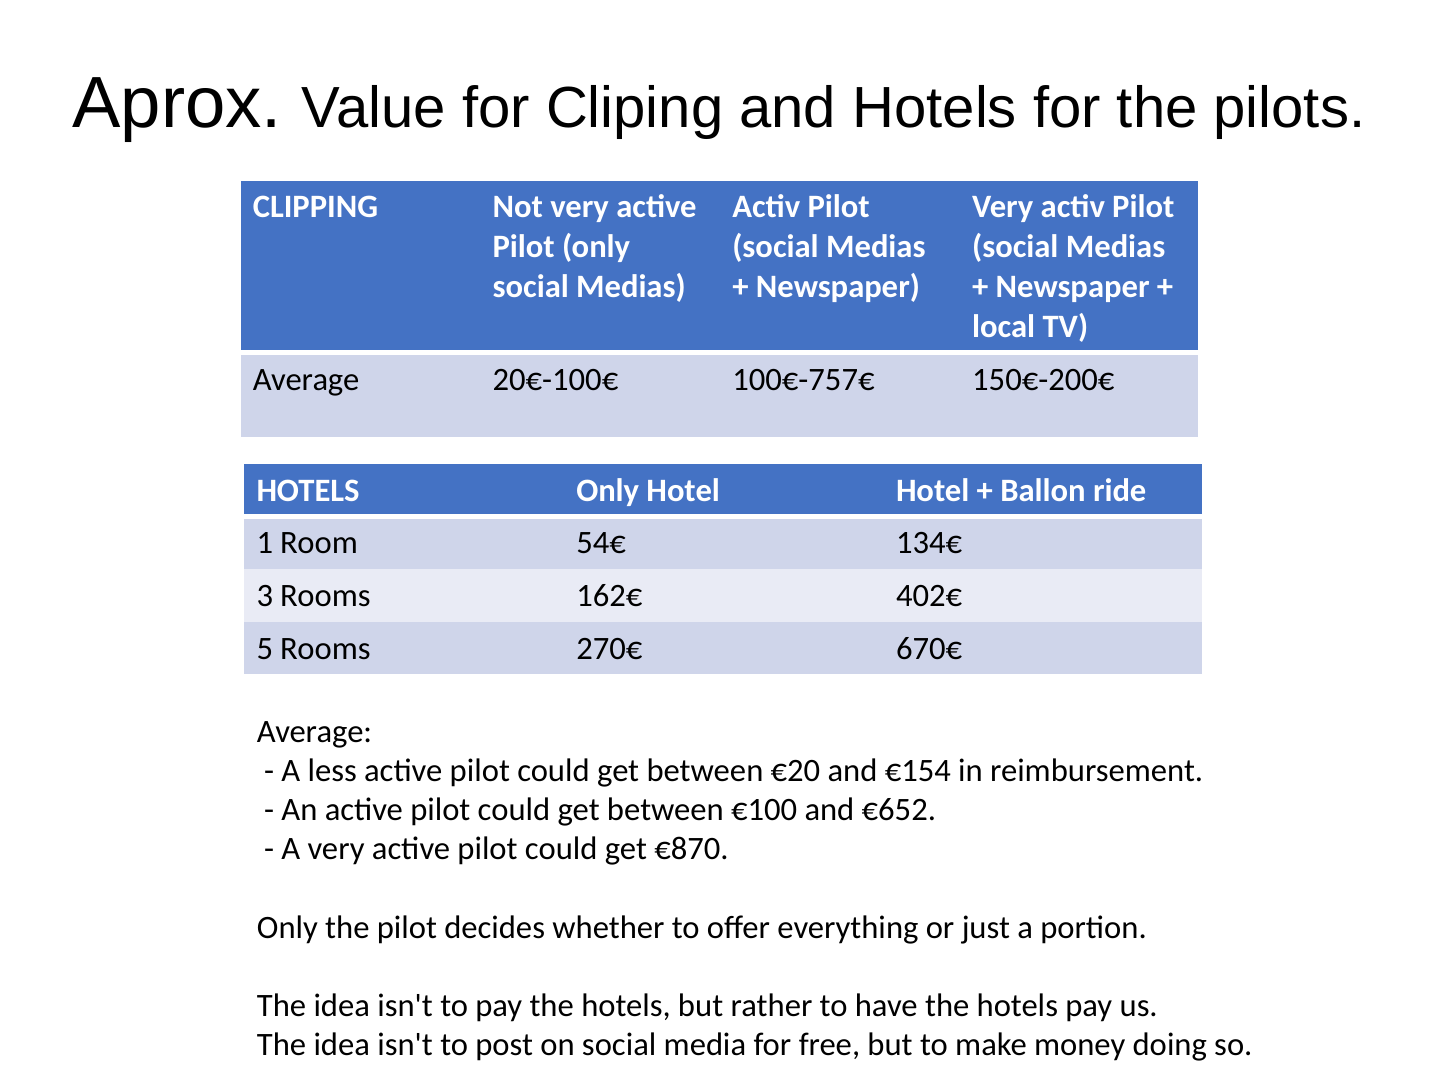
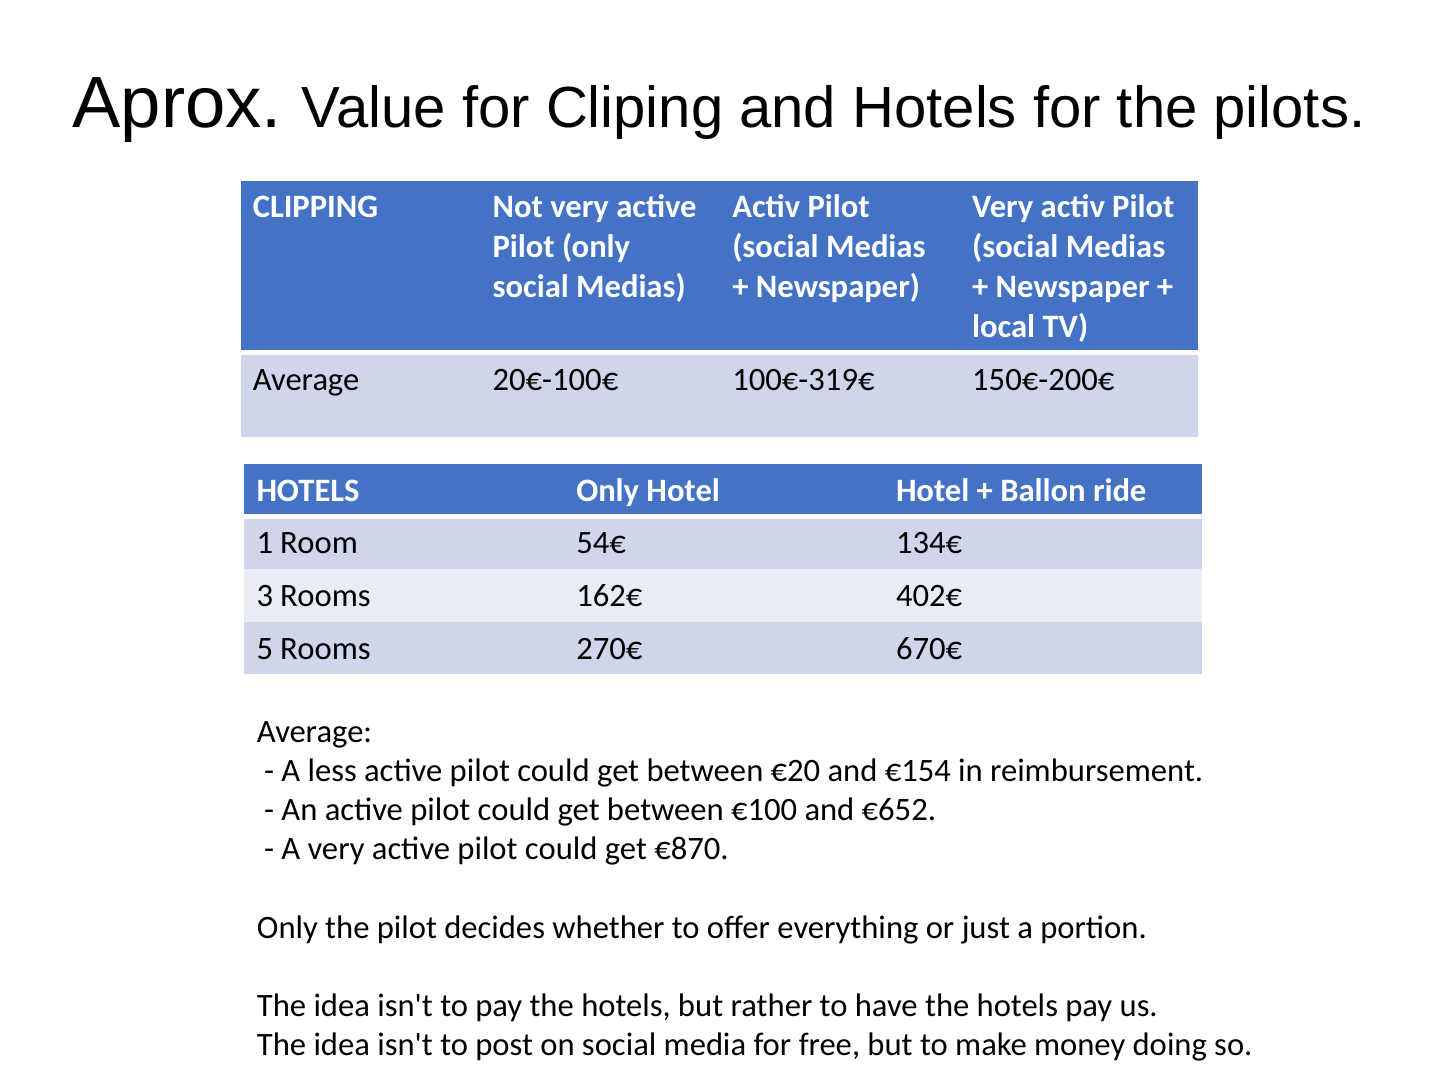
100€-757€: 100€-757€ -> 100€-319€ (803, 380)
